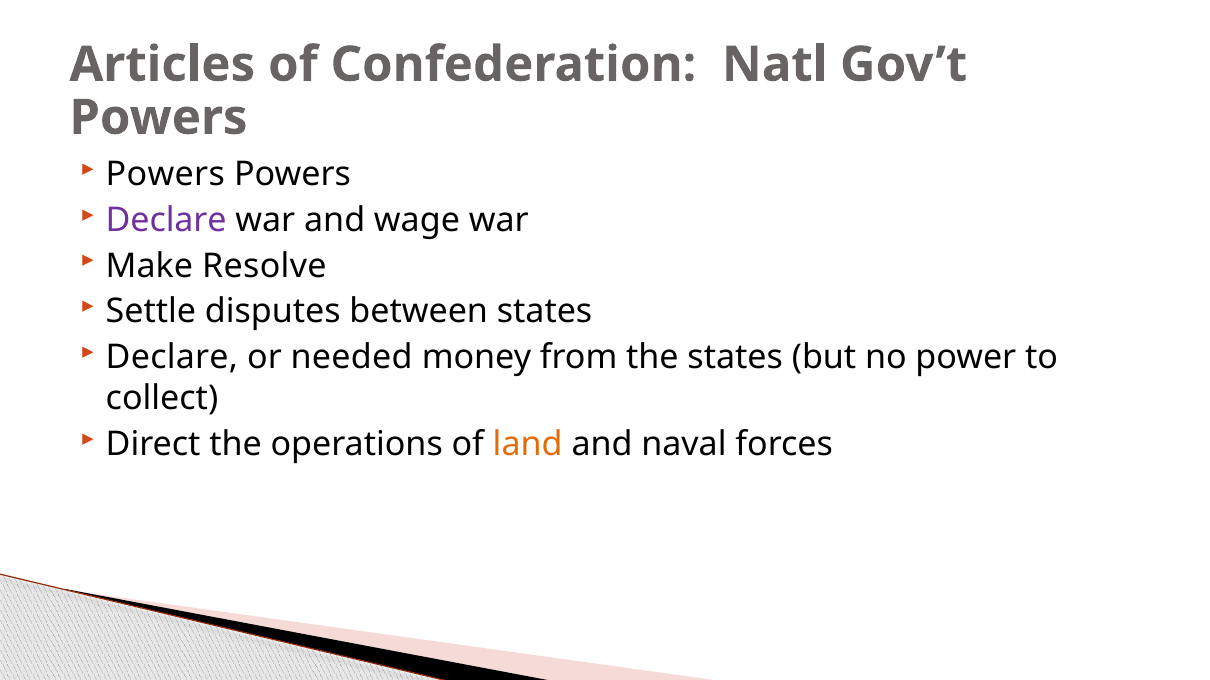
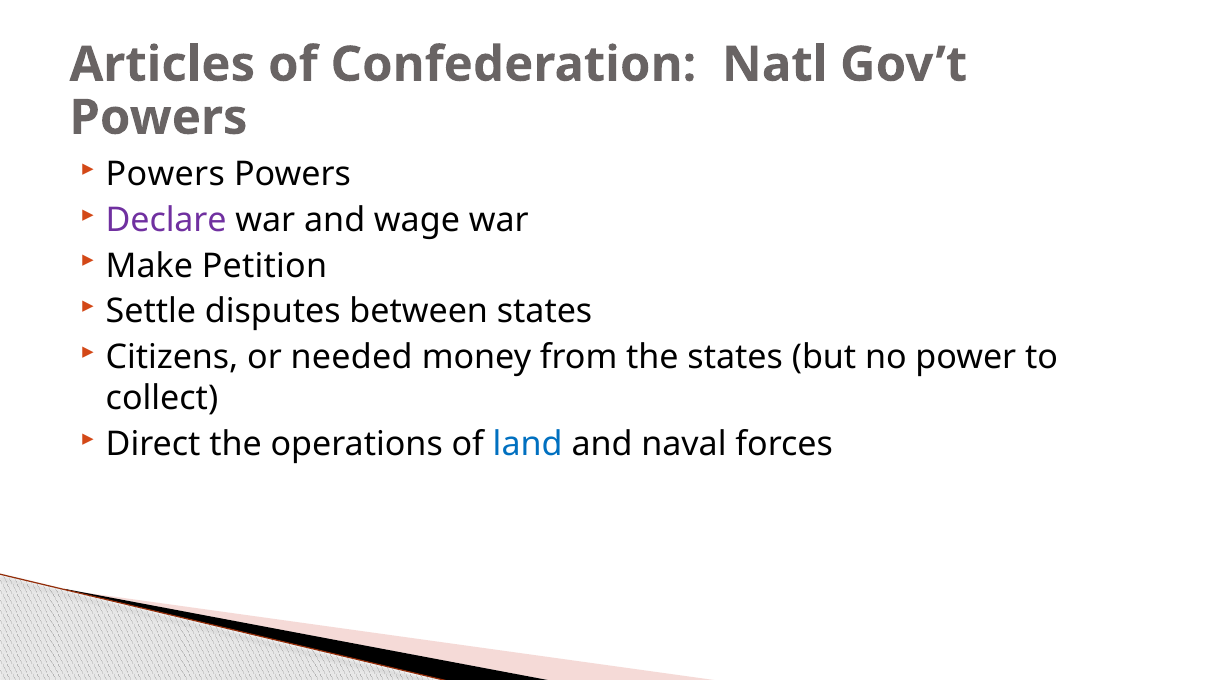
Resolve: Resolve -> Petition (264, 266)
Declare: Declare -> Citizens (172, 358)
land colour: orange -> blue (528, 445)
